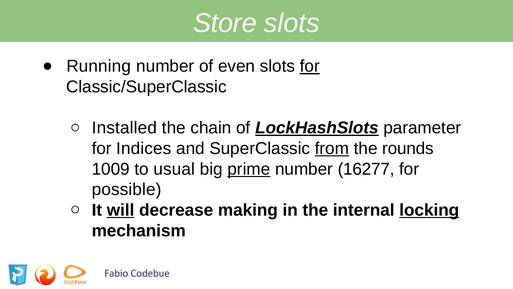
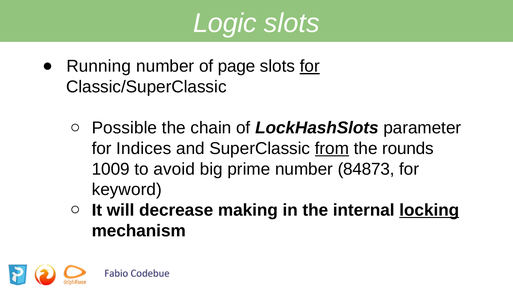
Store: Store -> Logic (225, 23)
even: even -> page (237, 66)
Installed: Installed -> Possible (124, 128)
LockHashSlots underline: present -> none (317, 128)
usual: usual -> avoid (174, 169)
prime underline: present -> none (249, 169)
16277: 16277 -> 84873 (366, 169)
possible: possible -> keyword (127, 189)
will underline: present -> none (121, 210)
